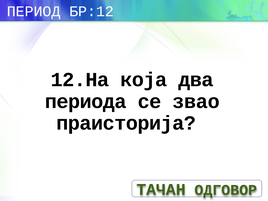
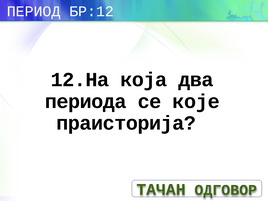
звао: звао -> које (196, 101)
